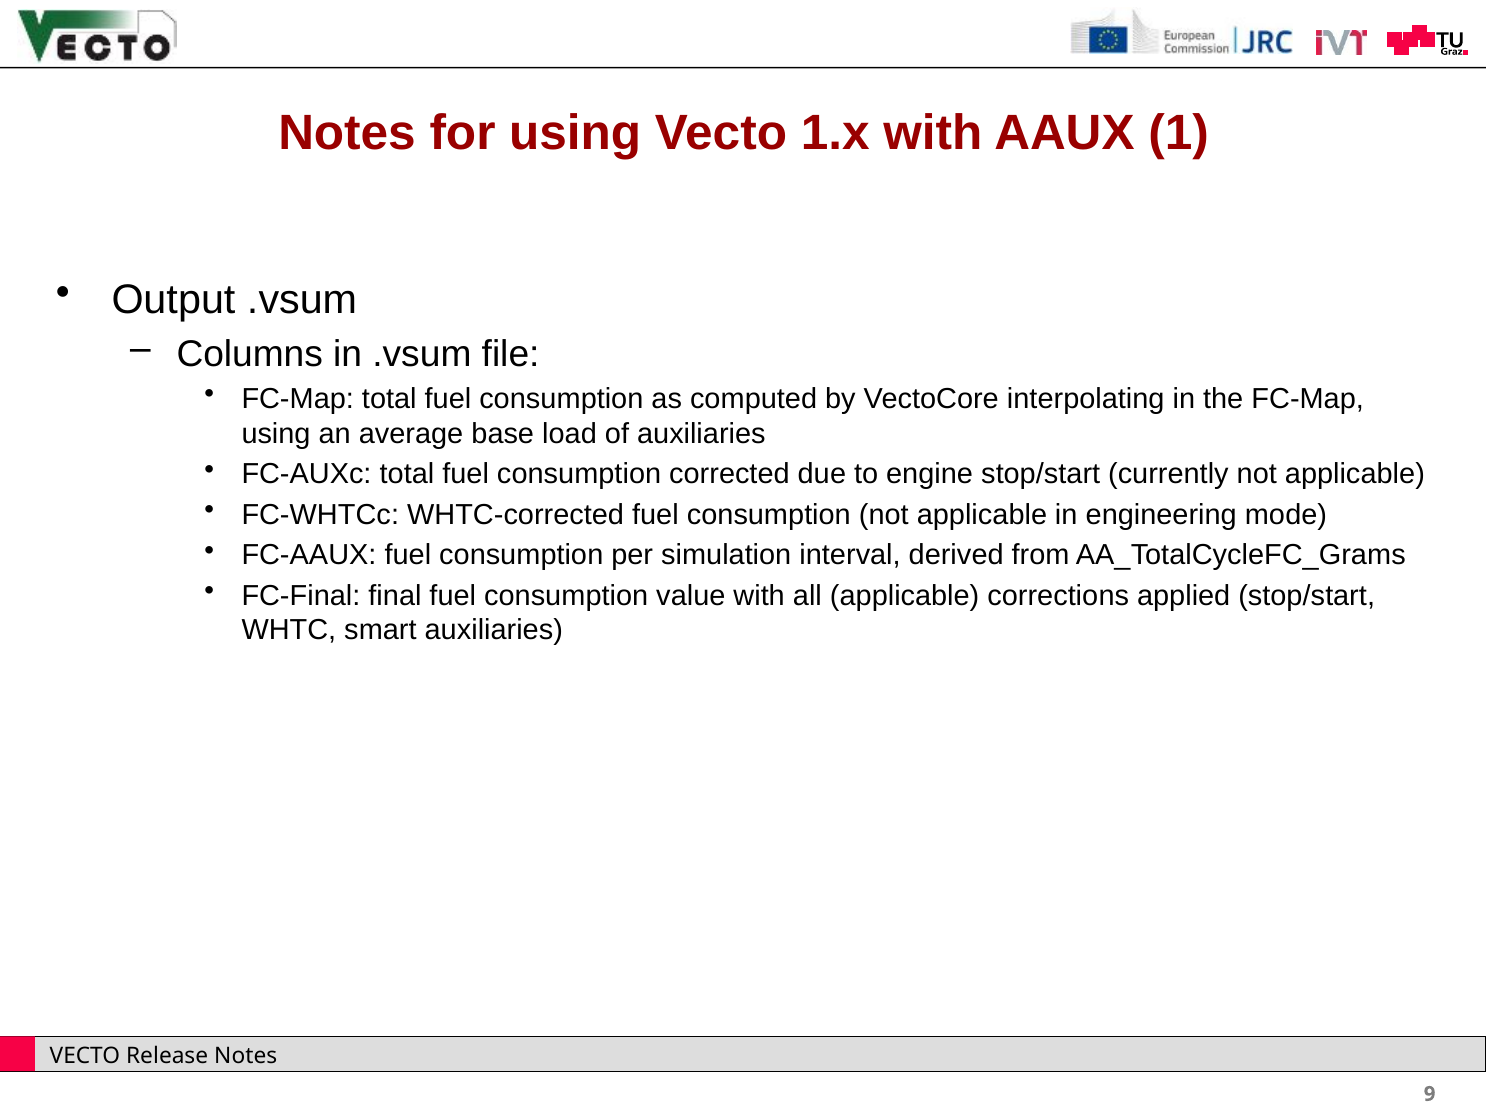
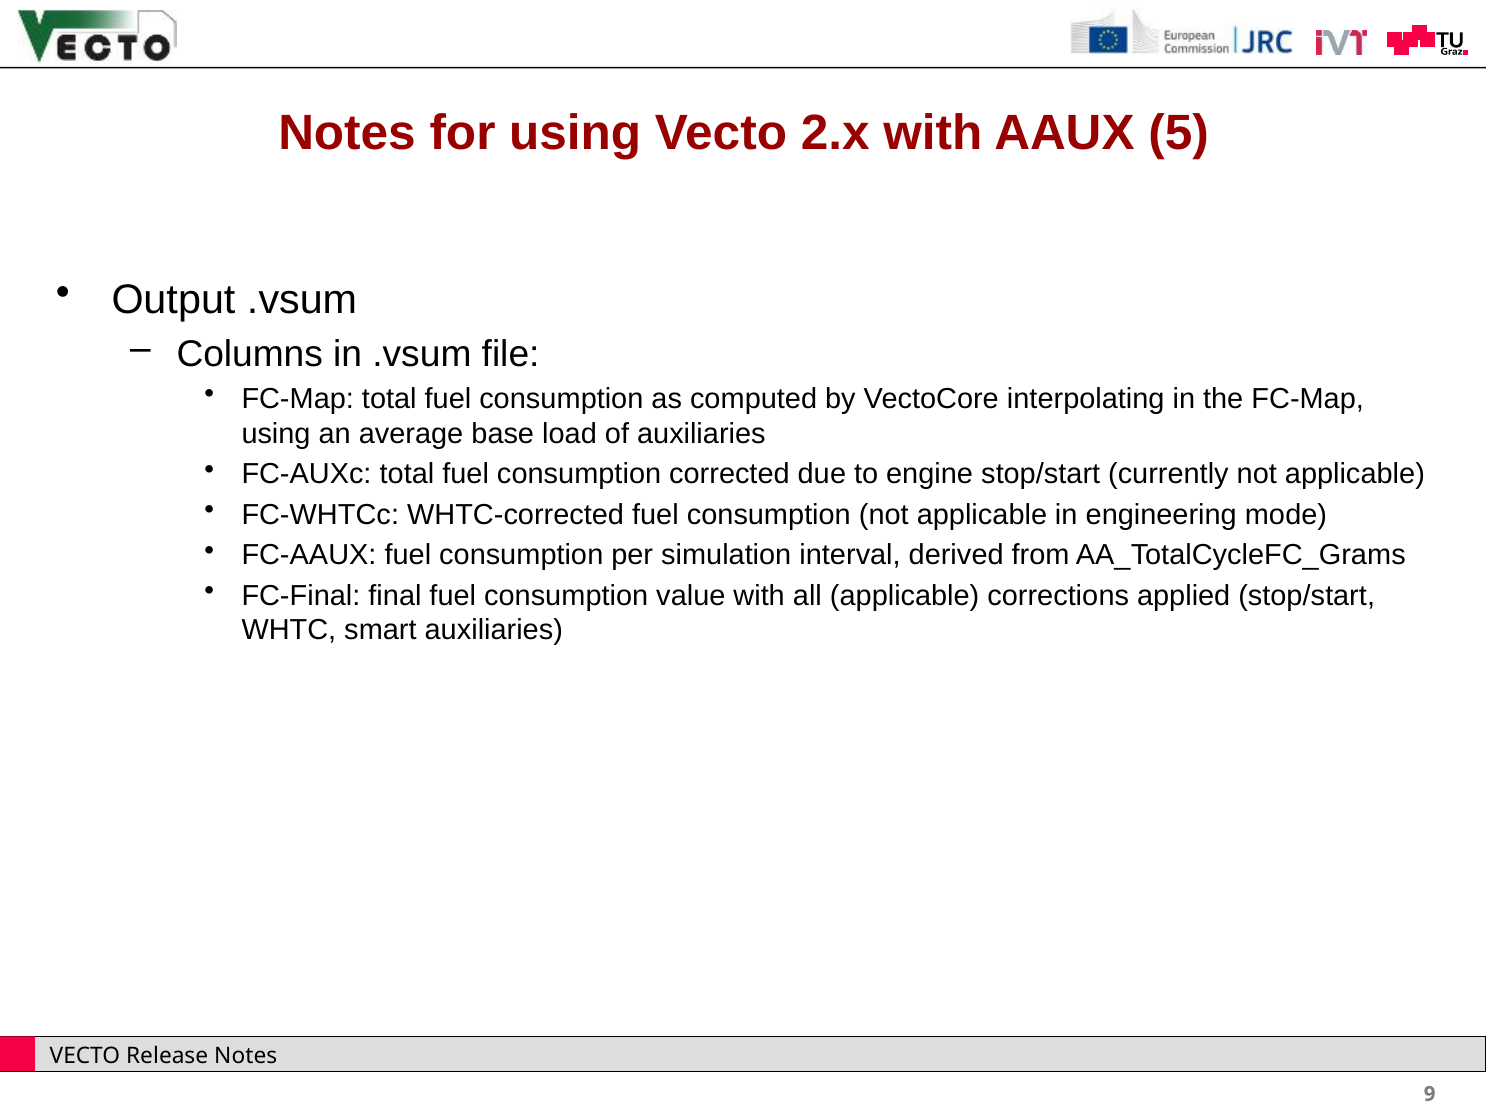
1.x: 1.x -> 2.x (835, 134)
1: 1 -> 5 (1179, 134)
